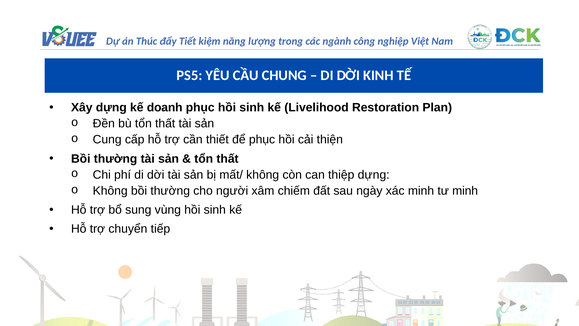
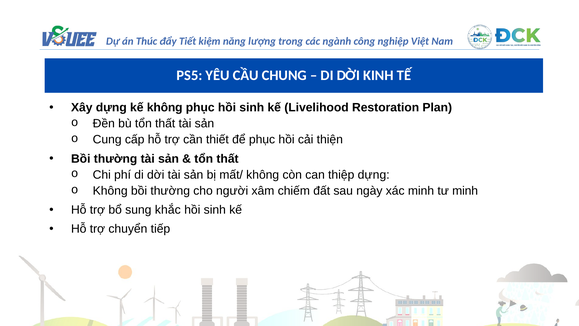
kế doanh: doanh -> không (165, 107)
vùng: vùng -> khắc (168, 210)
